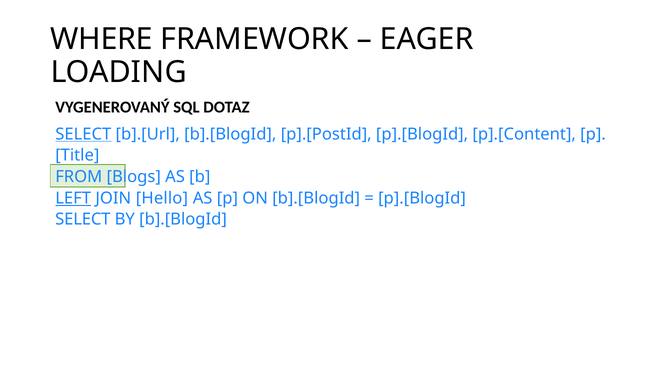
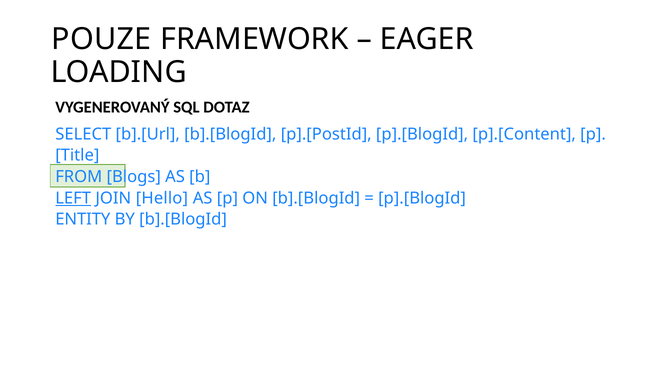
WHERE: WHERE -> POUZE (101, 39)
SELECT underline: present -> none (83, 134)
SELECT: SELECT -> ENTITY (83, 219)
